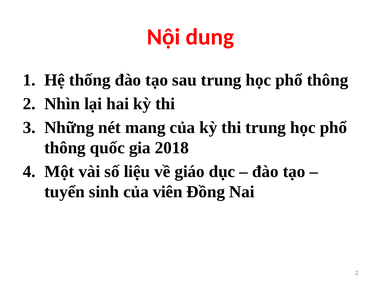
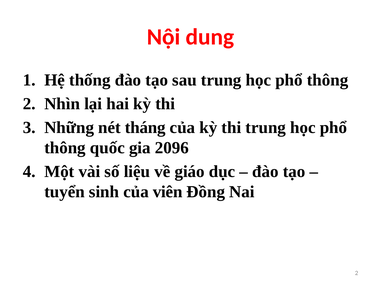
mang: mang -> tháng (145, 127)
2018: 2018 -> 2096 (172, 148)
